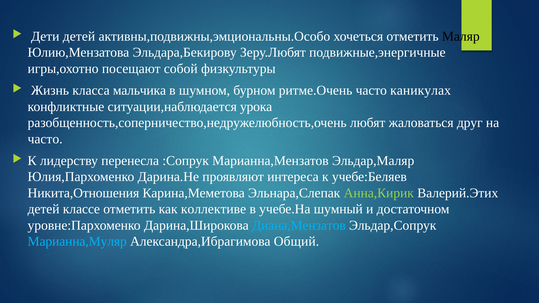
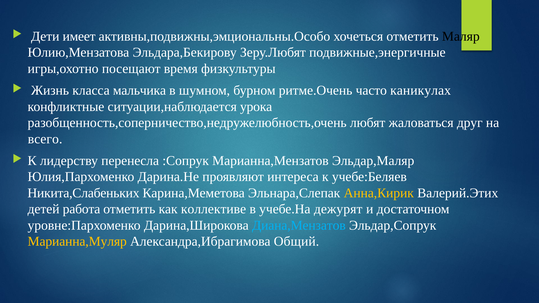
Дети детей: детей -> имеет (79, 36)
собой: собой -> время (181, 69)
часто: часто -> всего (45, 139)
Никита,Отношения: Никита,Отношения -> Никита,Слабеньких (83, 193)
Анна,Кирик colour: light green -> yellow (379, 193)
классе: классе -> работа (81, 209)
шумный: шумный -> дежурят (338, 209)
Марианна,Муляр colour: light blue -> yellow (77, 242)
